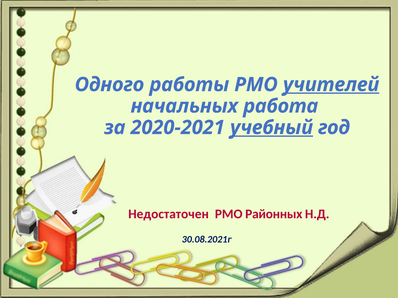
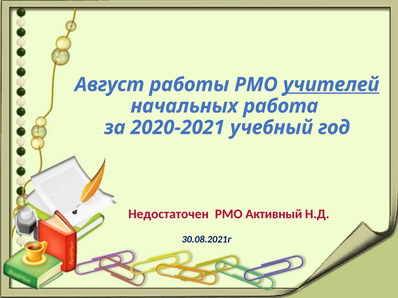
Одного: Одного -> Август (109, 85)
учебный underline: present -> none (271, 128)
Районных: Районных -> Активный (274, 214)
